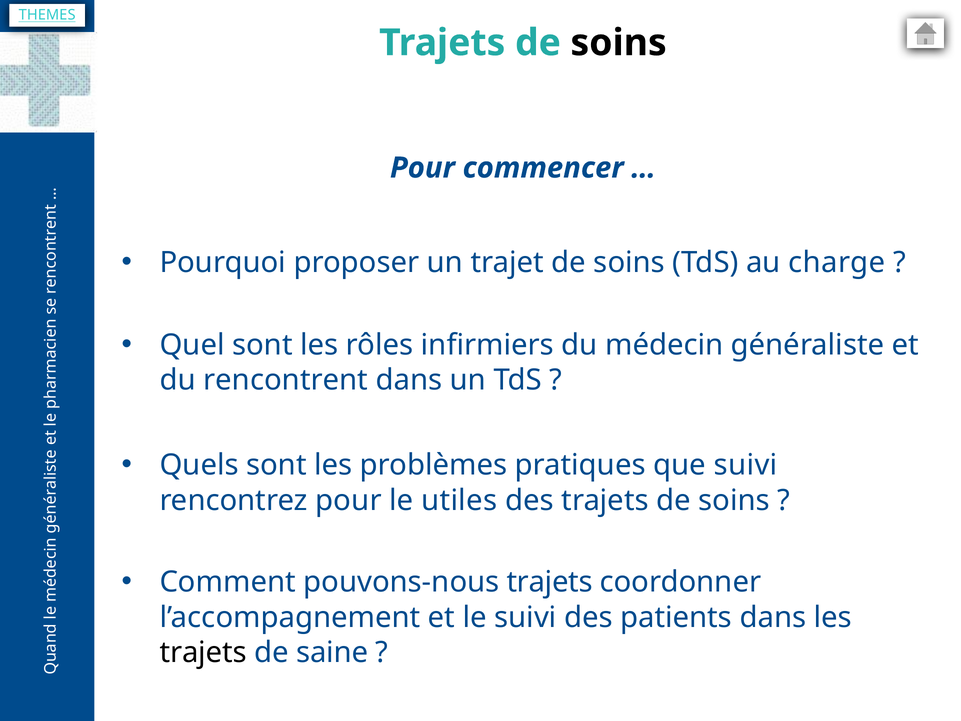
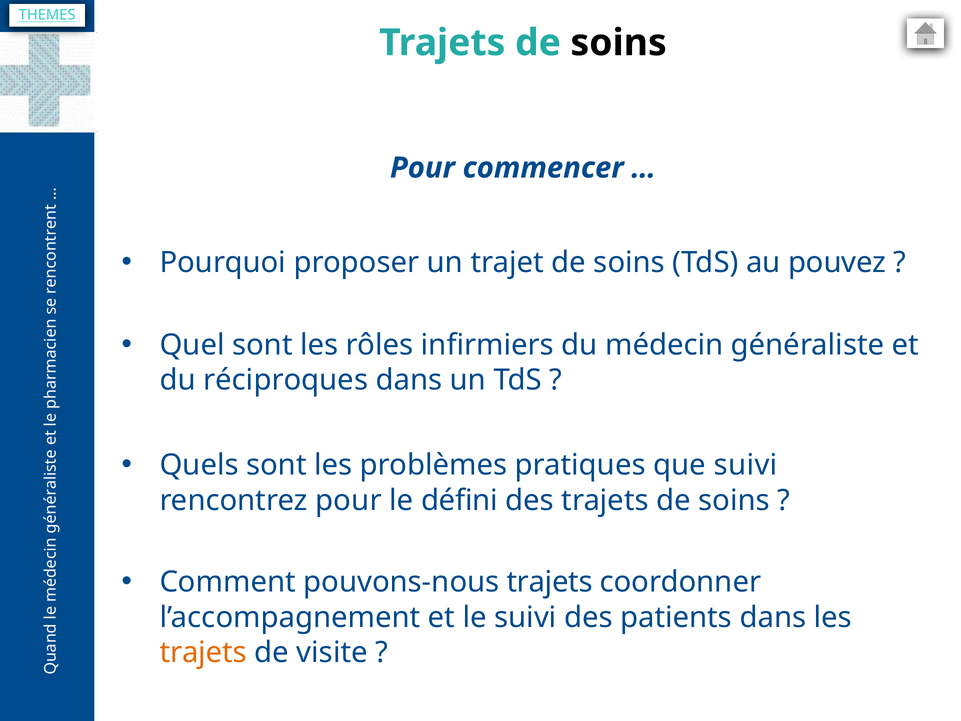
charge: charge -> pouvez (837, 262)
rencontrent: rencontrent -> réciproques (286, 380)
utiles: utiles -> défini (460, 500)
trajets colour: black -> orange (203, 652)
saine: saine -> visite (332, 652)
